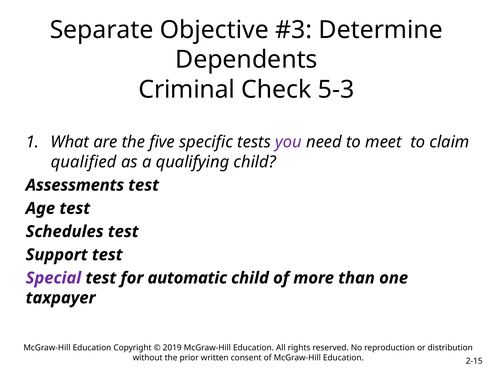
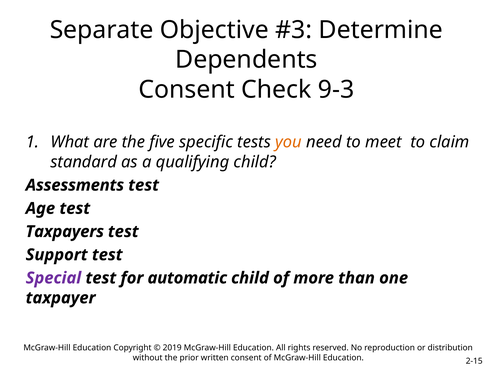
Criminal: Criminal -> Consent (187, 90)
5-3: 5-3 -> 9-3 (336, 90)
you colour: purple -> orange (288, 142)
qualified: qualified -> standard (84, 162)
Schedules: Schedules -> Taxpayers (65, 231)
